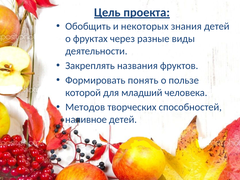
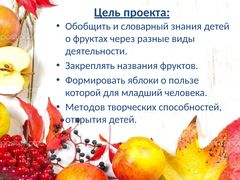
некоторых: некоторых -> словарный (145, 26)
понять: понять -> яблоки (143, 80)
наливное: наливное -> открытия (86, 120)
